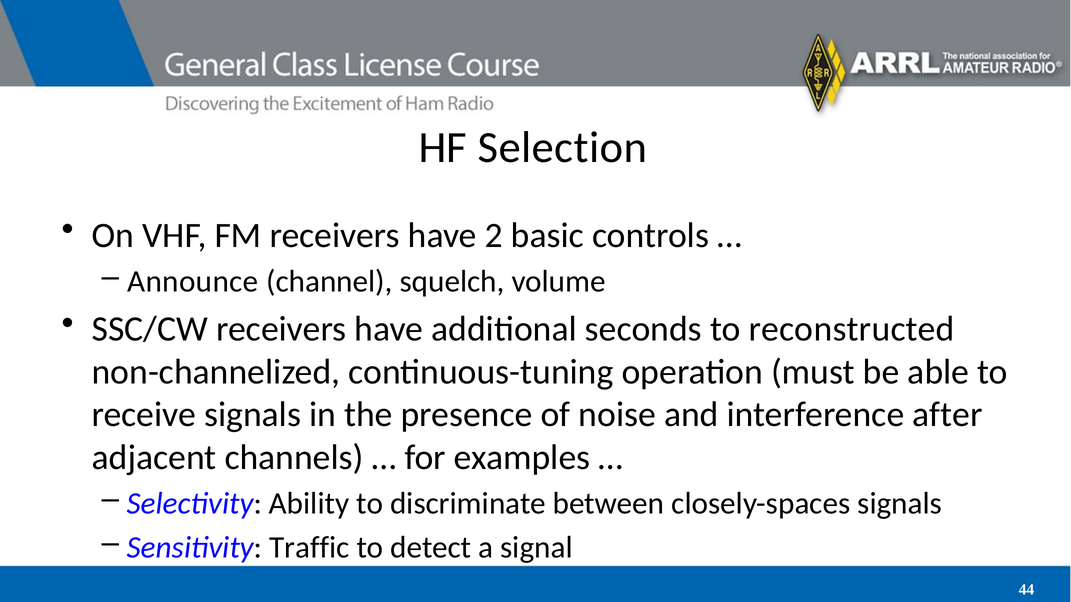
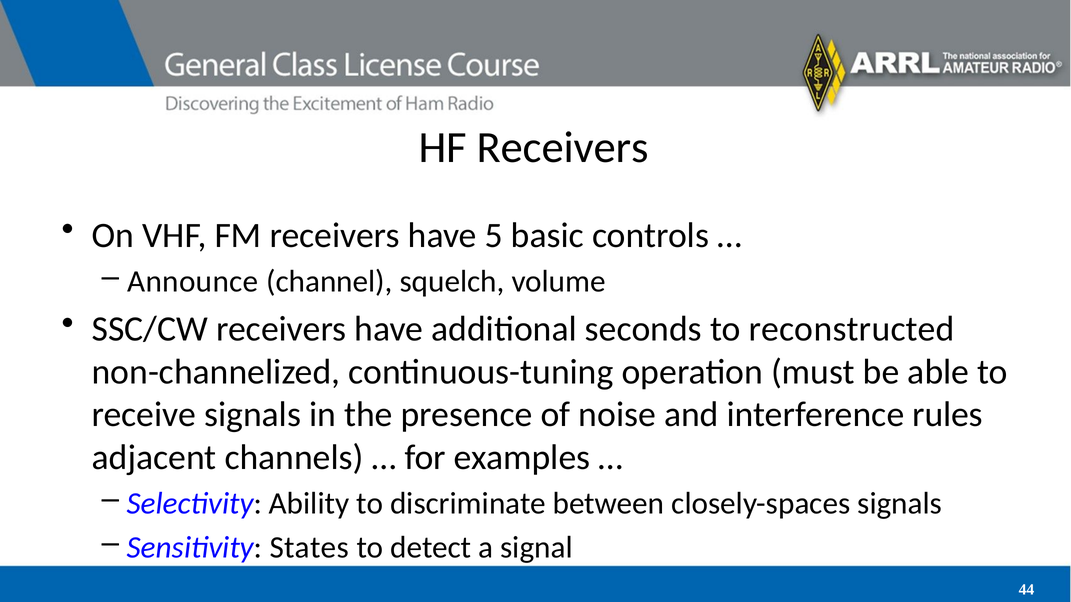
HF Selection: Selection -> Receivers (563, 148)
2: 2 -> 5 (494, 235)
after: after -> rules (948, 415)
Traffic: Traffic -> States (309, 548)
